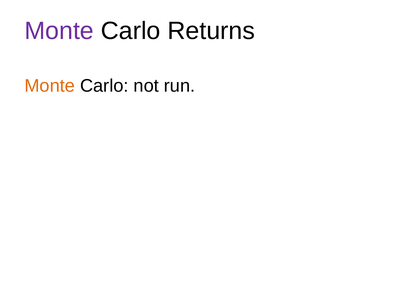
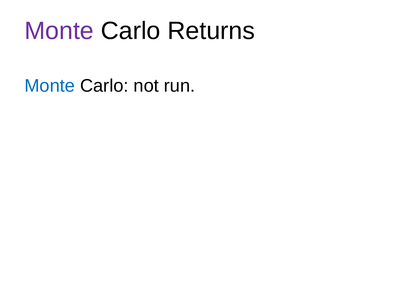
Monte colour: orange -> blue (50, 86)
